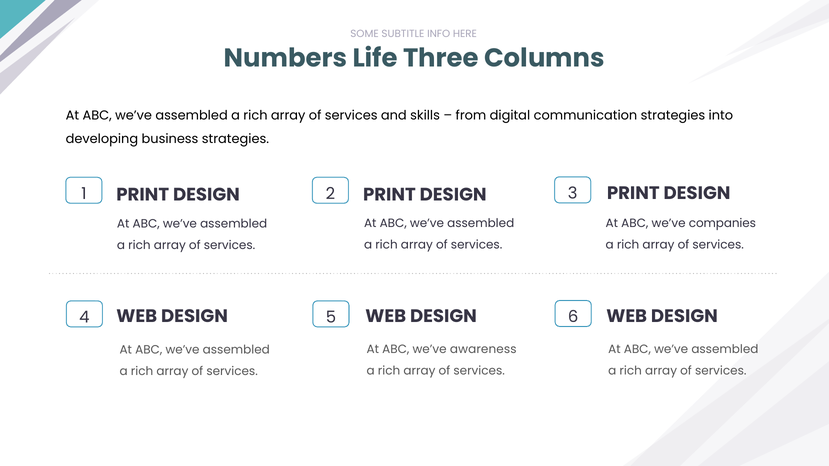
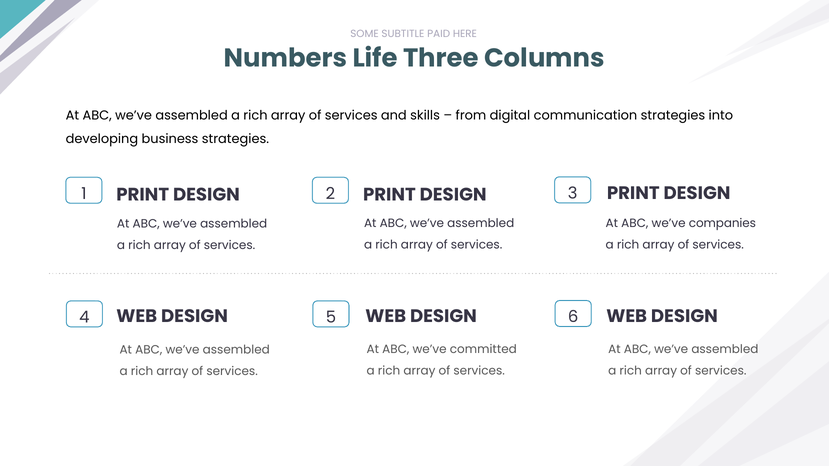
INFO: INFO -> PAID (439, 34)
awareness: awareness -> committed (483, 350)
